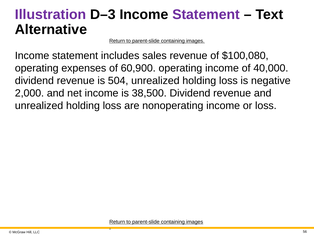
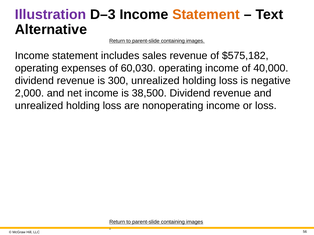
Statement colour: purple -> orange (206, 14)
$100,080: $100,080 -> $575,182 (245, 56)
60,900: 60,900 -> 60,030 (138, 68)
504: 504 -> 300 (118, 81)
